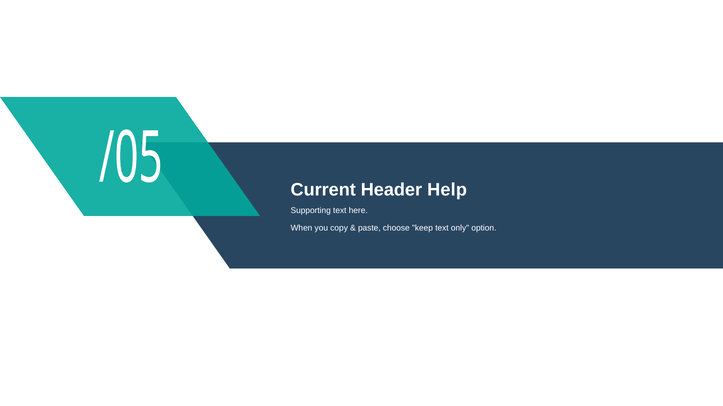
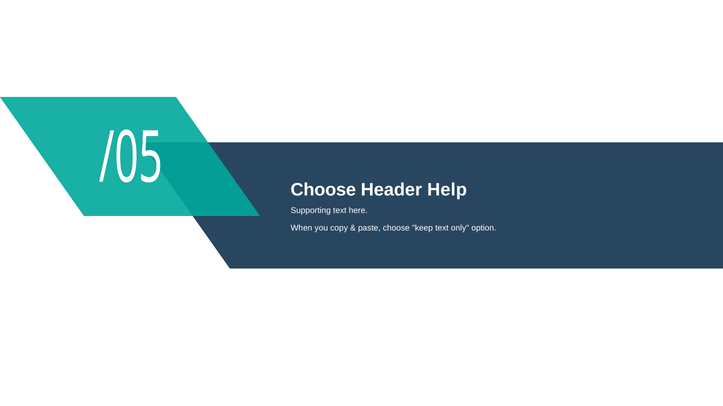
Current: Current -> Choose (323, 190)
